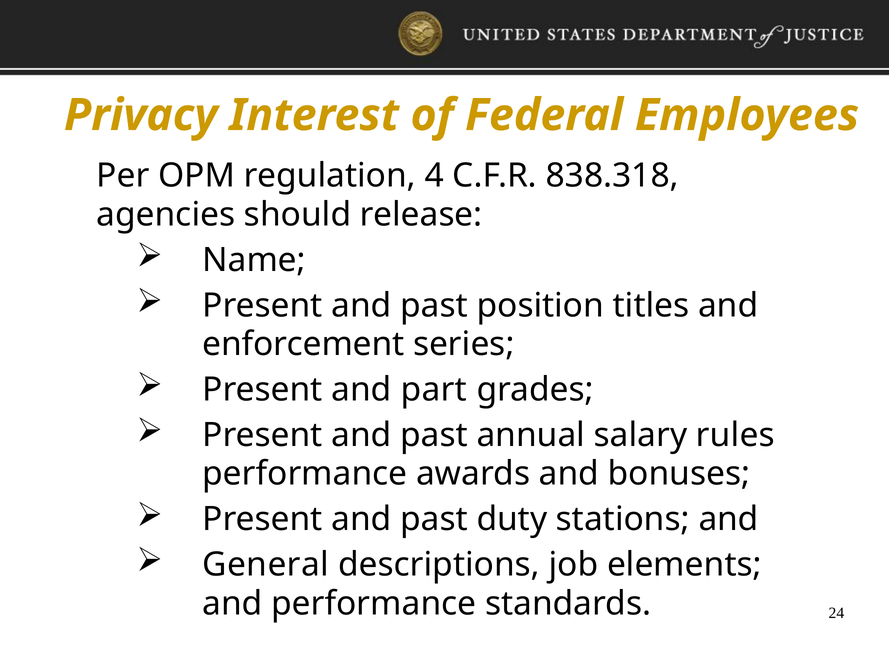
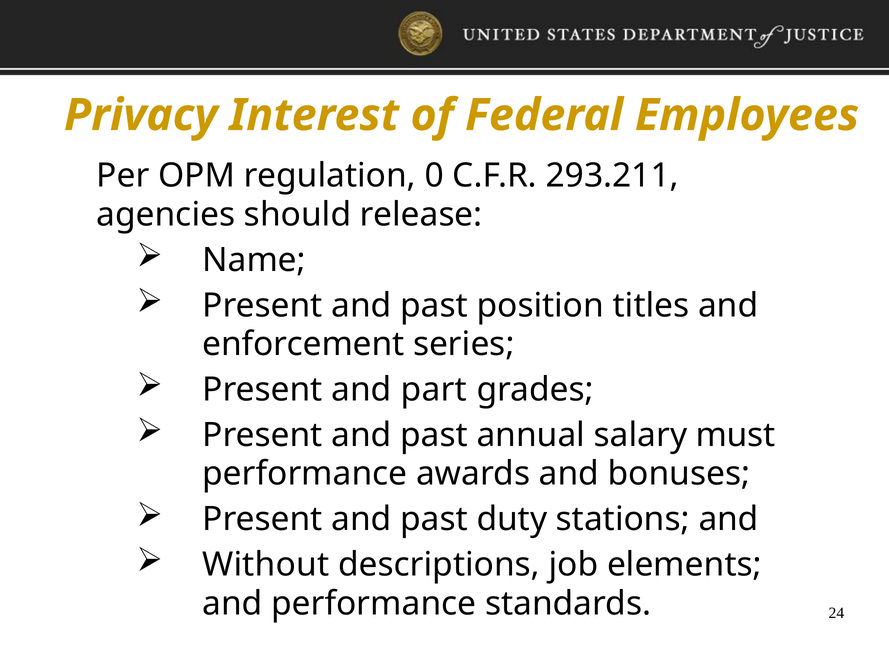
4: 4 -> 0 (434, 176)
838.318: 838.318 -> 293.211 (612, 176)
rules: rules -> must (736, 435)
General: General -> Without (266, 565)
